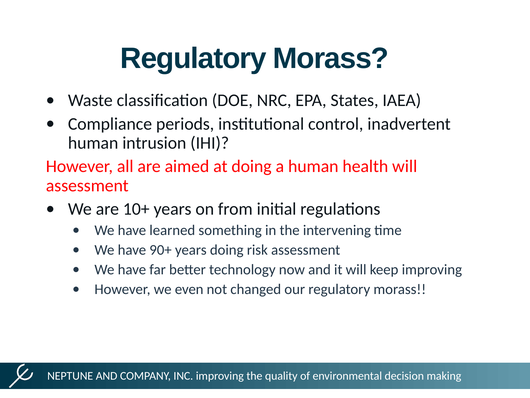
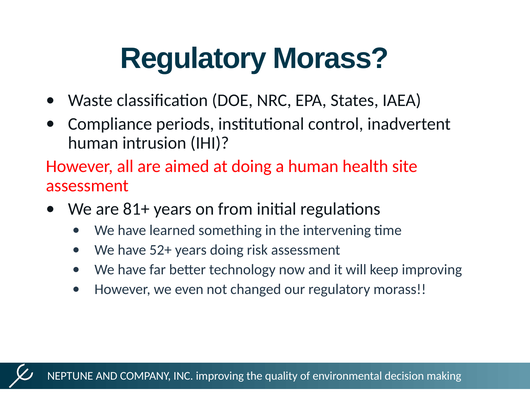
health will: will -> site (405, 166)
10+: 10+ -> 81+ (136, 209)
90+: 90+ -> 52+ (161, 250)
